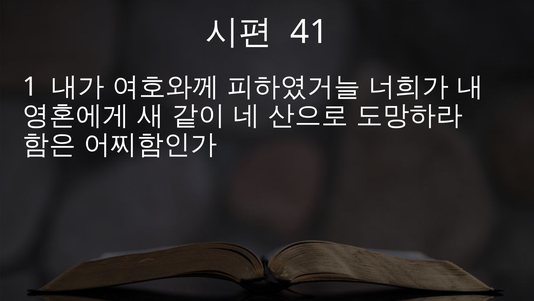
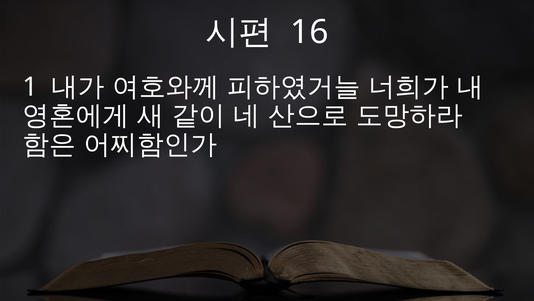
41: 41 -> 16 (309, 32)
